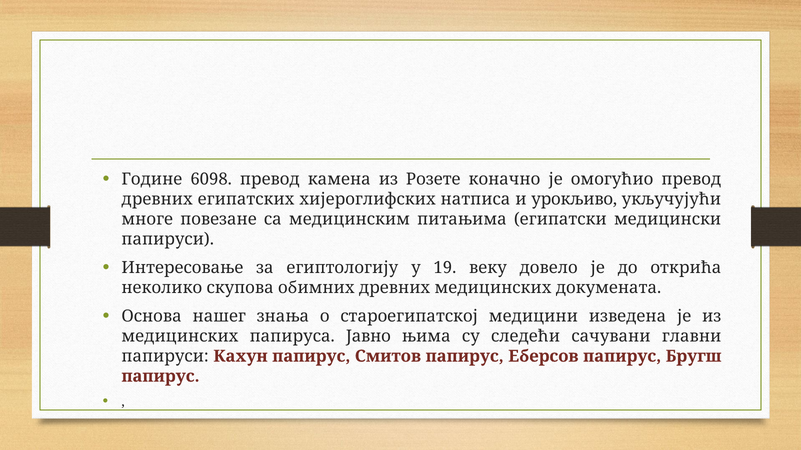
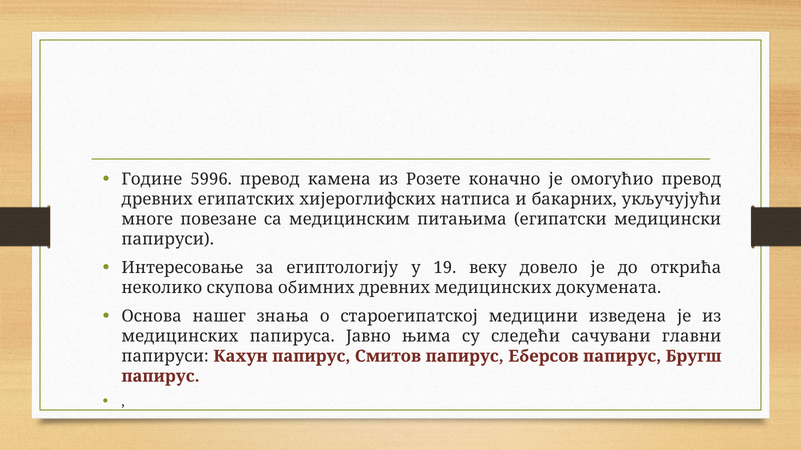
6098: 6098 -> 5996 (211, 180)
урокљиво: урокљиво -> бакарних (574, 200)
